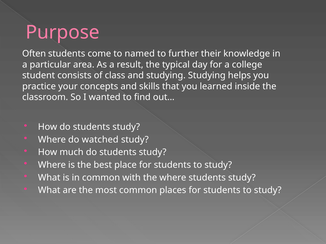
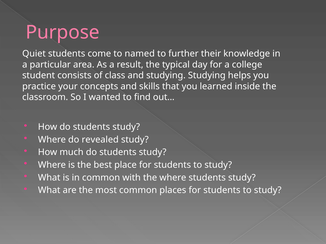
Often: Often -> Quiet (34, 54)
watched: watched -> revealed (100, 140)
